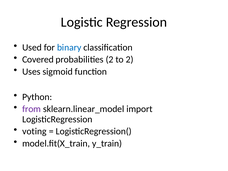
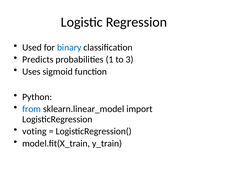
Covered: Covered -> Predicts (38, 59)
probabilities 2: 2 -> 1 (110, 59)
to 2: 2 -> 3 (130, 59)
from colour: purple -> blue (32, 109)
